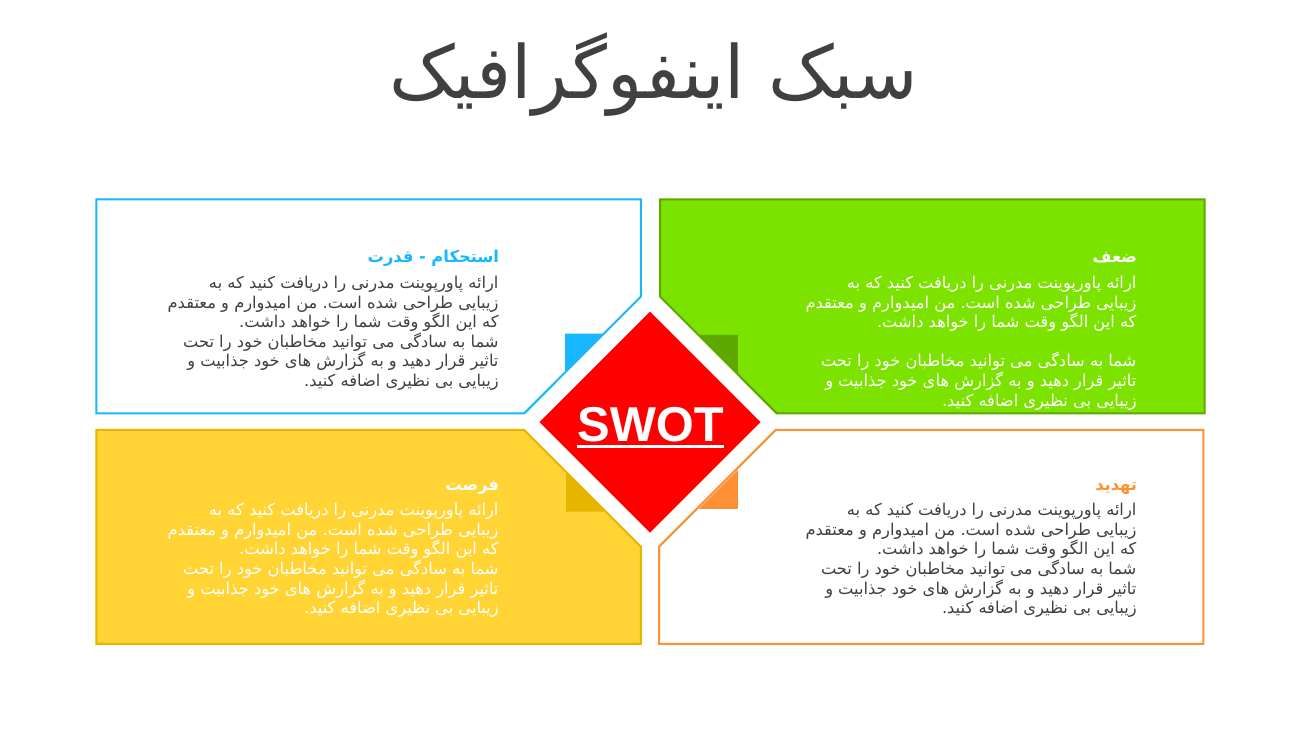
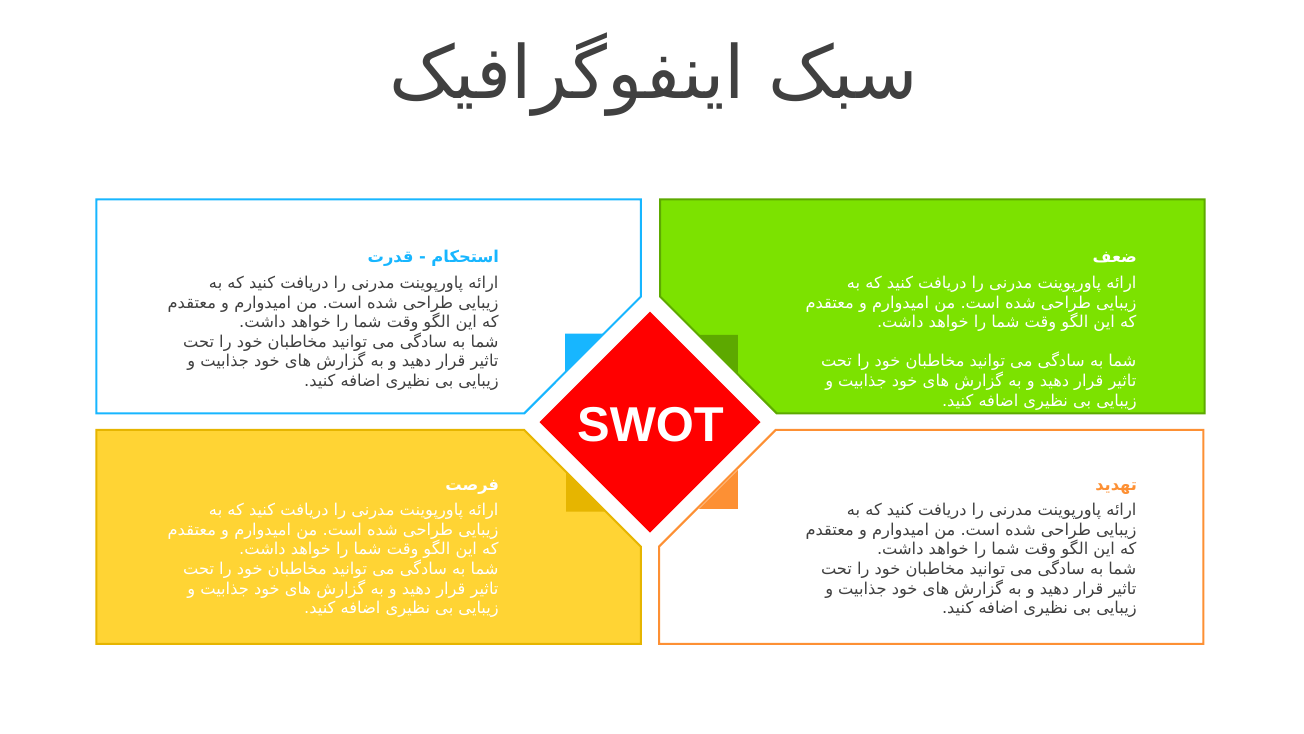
SWOT underline: present -> none (650, 425)
